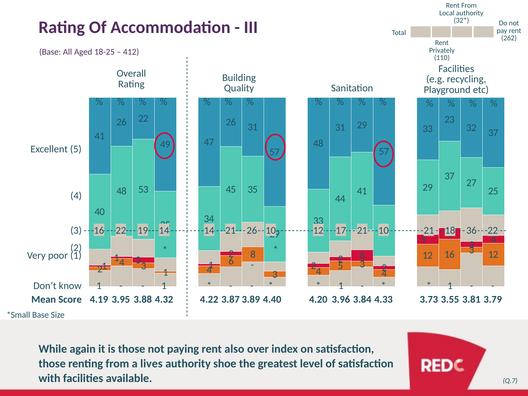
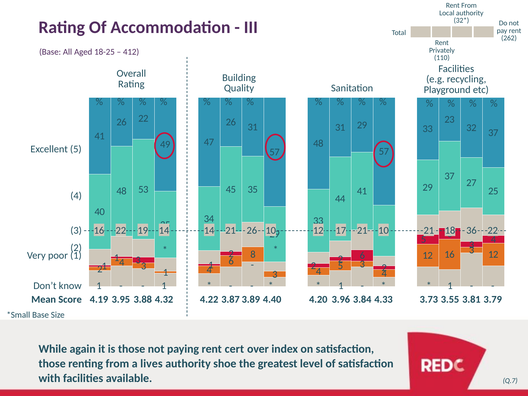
also: also -> cert (234, 349)
